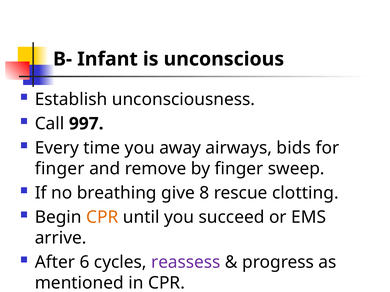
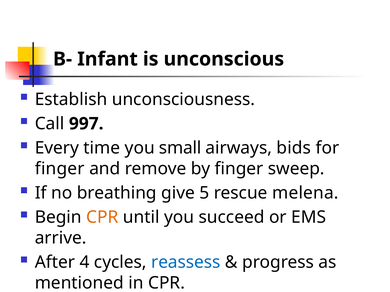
away: away -> small (180, 148)
8: 8 -> 5 (204, 193)
clotting: clotting -> melena (305, 193)
6: 6 -> 4 (84, 263)
reassess colour: purple -> blue (186, 263)
